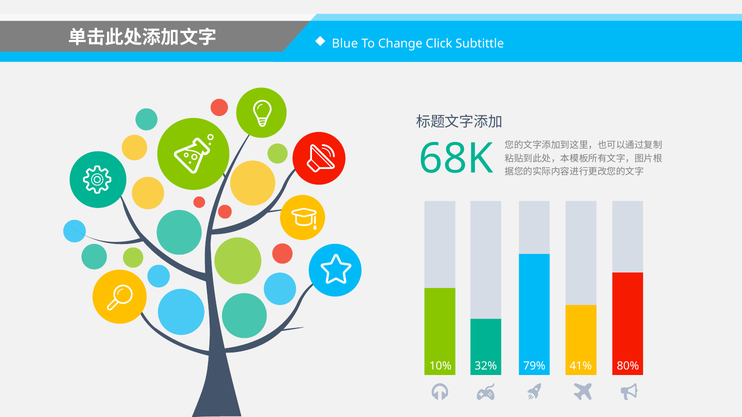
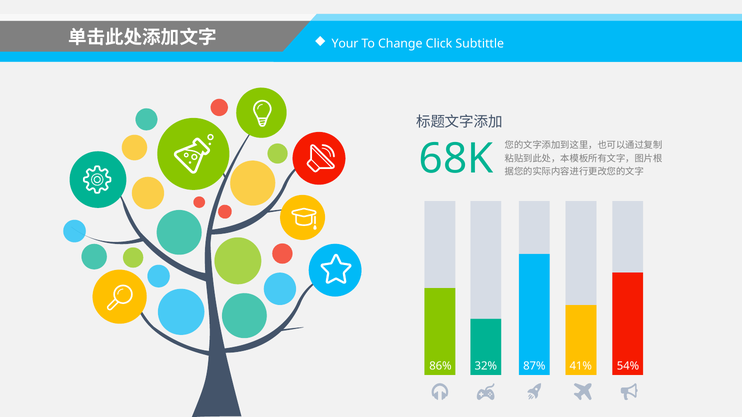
Blue: Blue -> Your (345, 44)
10%: 10% -> 86% (440, 366)
79%: 79% -> 87% (534, 366)
80%: 80% -> 54% (628, 366)
